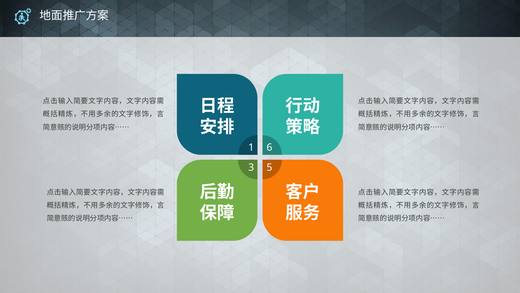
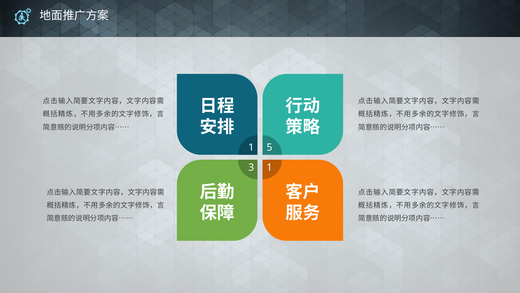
6: 6 -> 5 (269, 147)
3 5: 5 -> 1 (269, 167)
